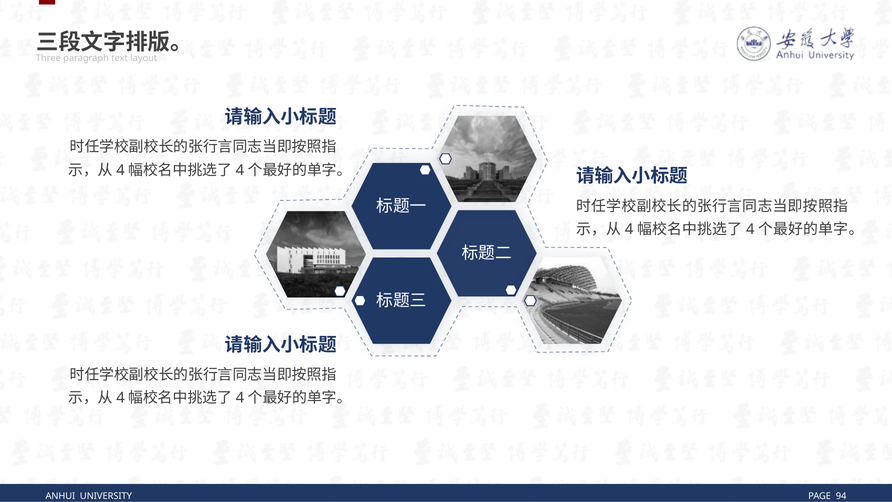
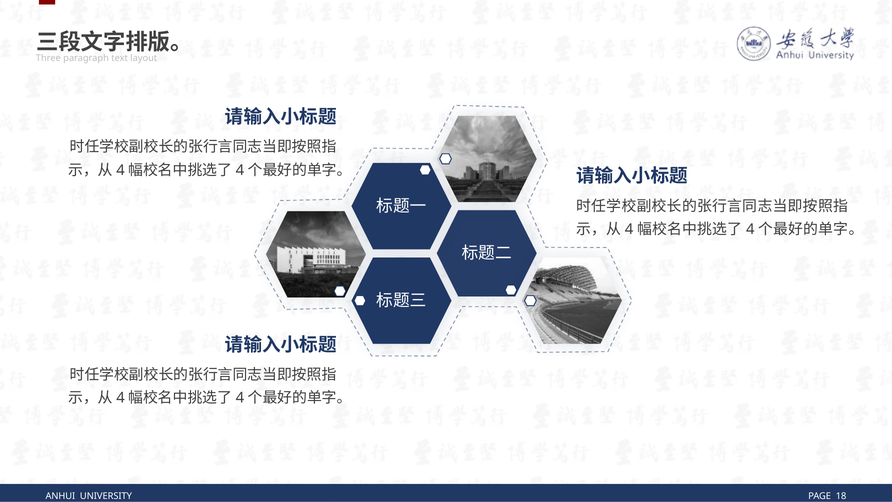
94: 94 -> 18 (841, 496)
